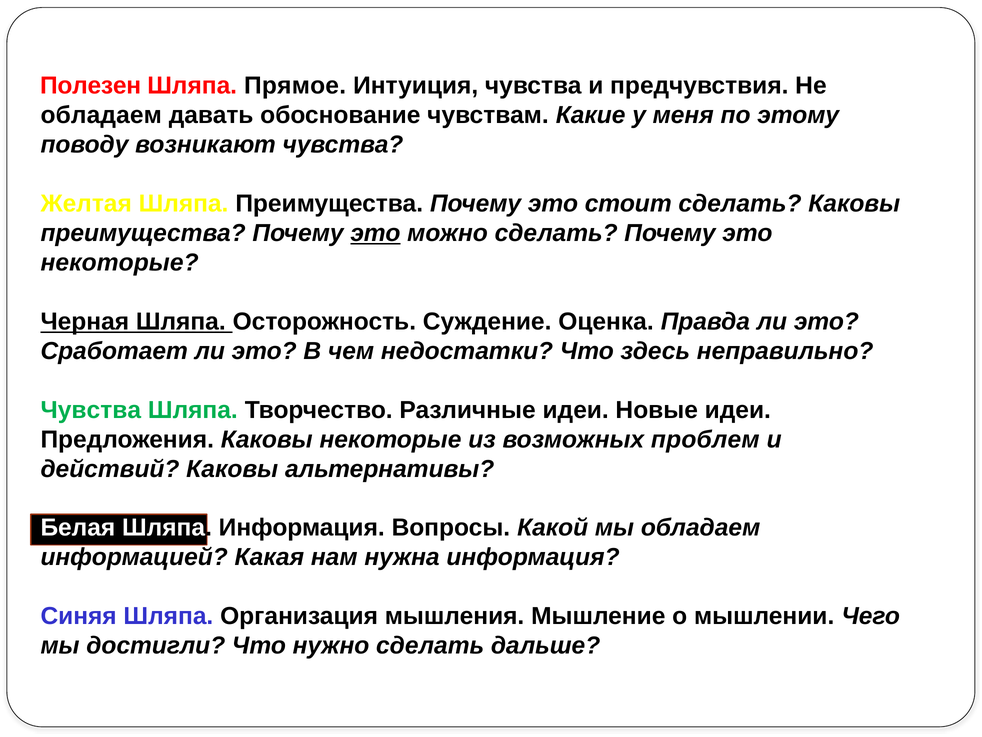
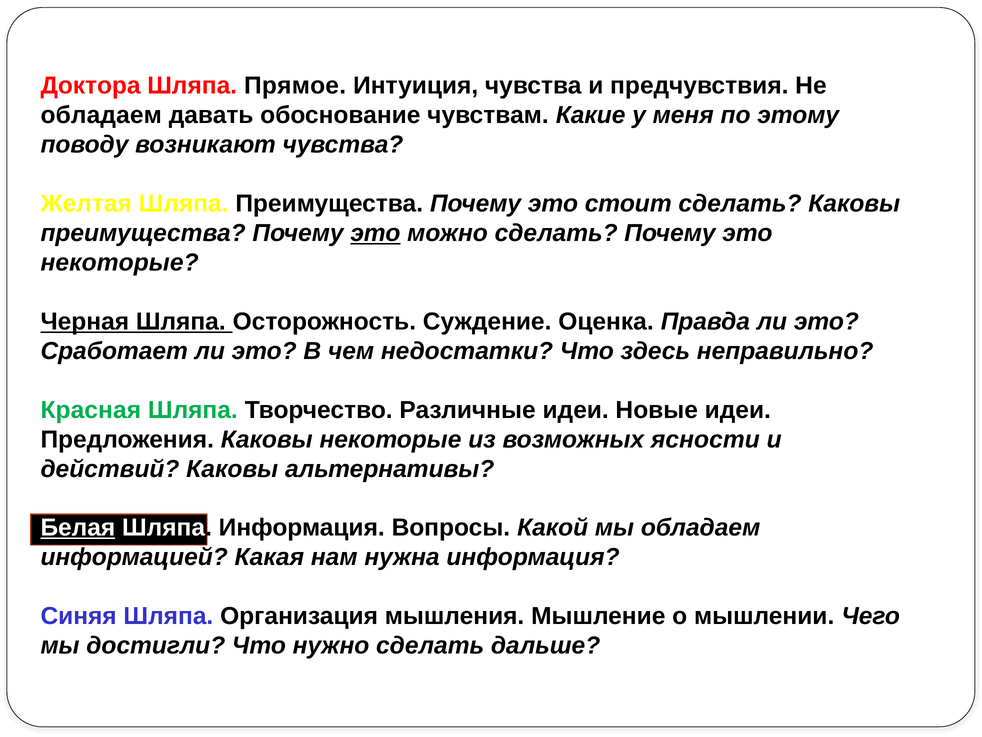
Полезен: Полезен -> Доктора (91, 86)
Чувства: Чувства -> Красная (91, 410)
проблем: проблем -> ясности (705, 439)
Белая underline: none -> present (78, 528)
